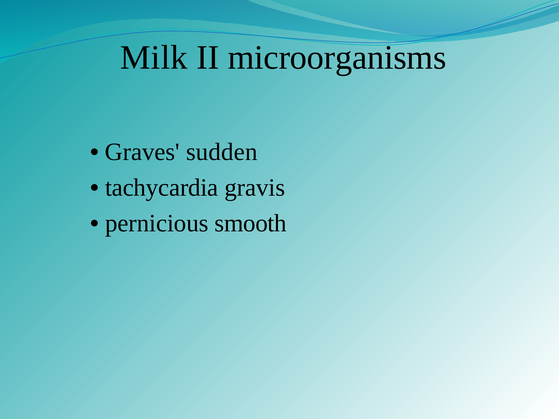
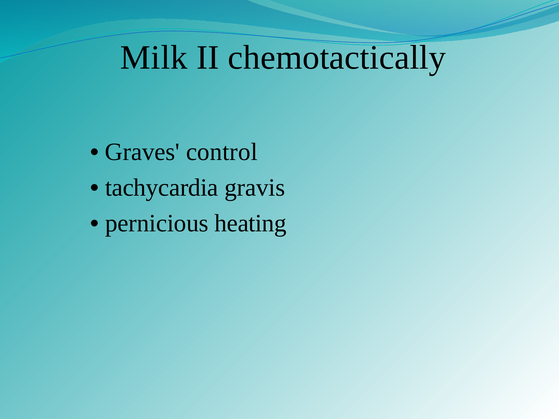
microorganisms: microorganisms -> chemotactically (337, 58)
sudden: sudden -> control (222, 152)
smooth: smooth -> heating (251, 223)
